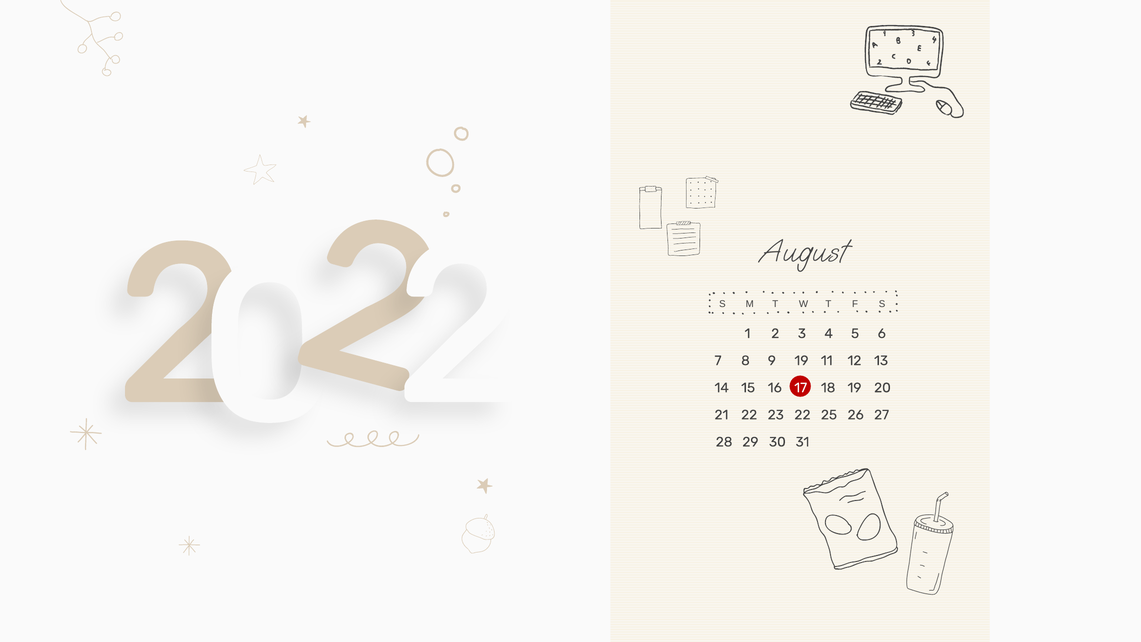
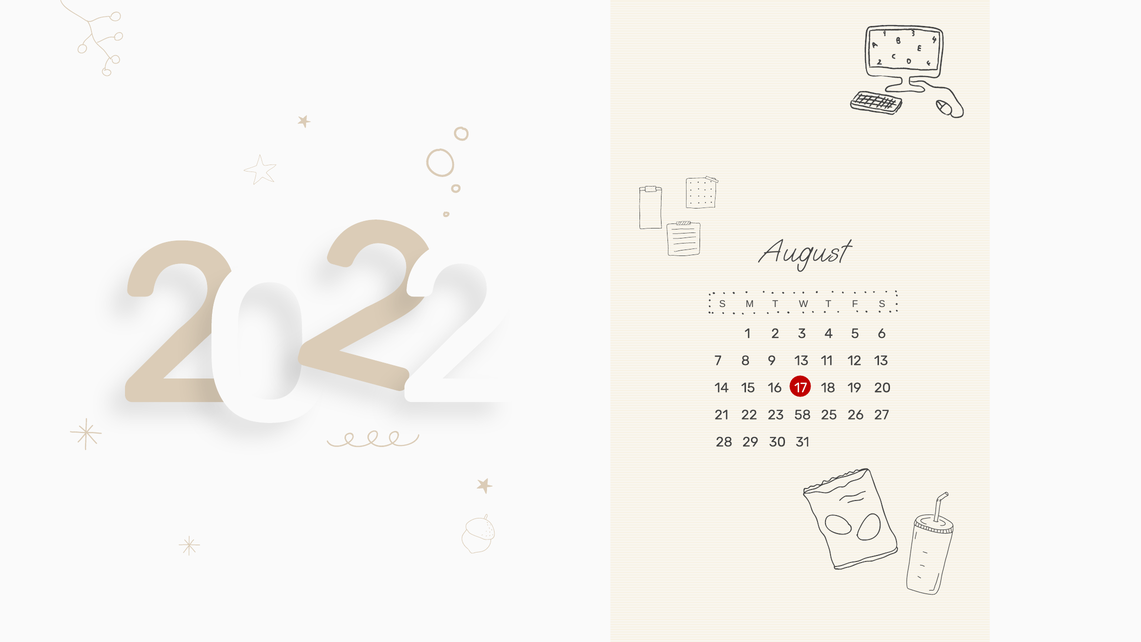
9 19: 19 -> 13 (801, 361)
23 22: 22 -> 58 (803, 415)
